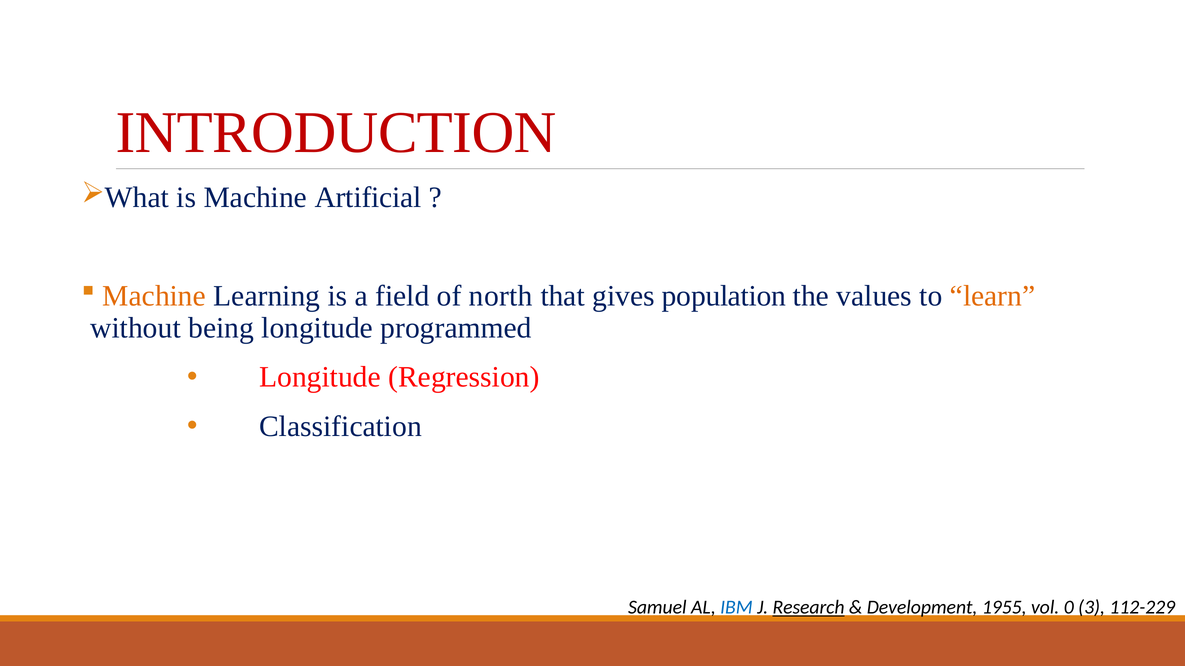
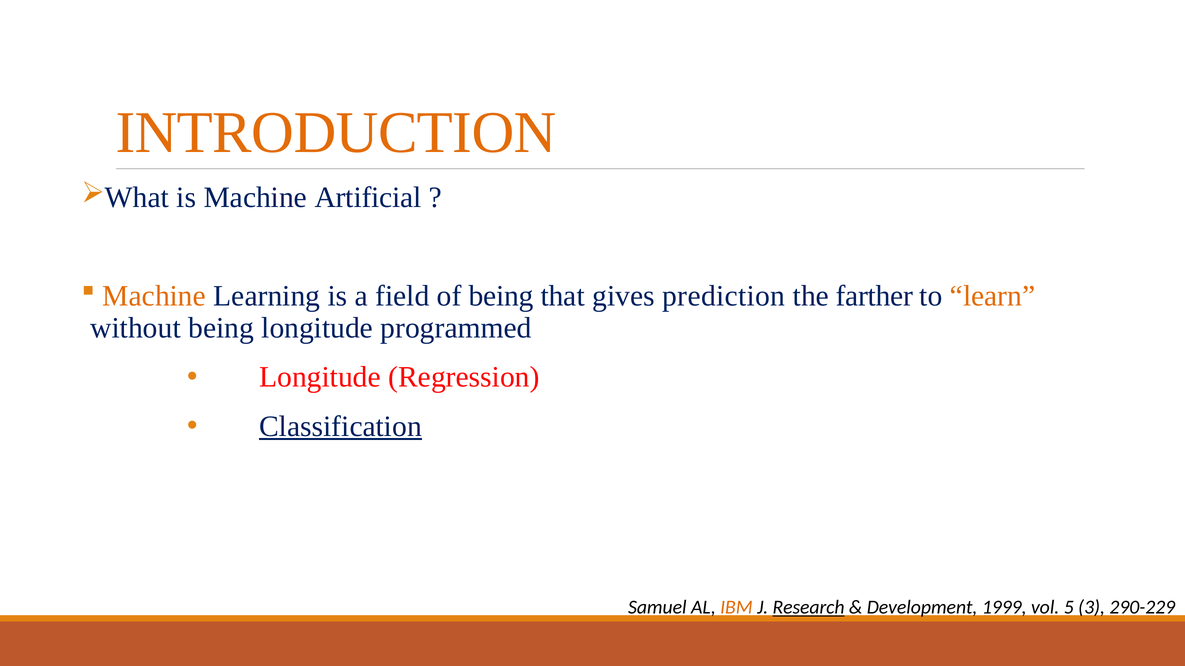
INTRODUCTION colour: red -> orange (336, 133)
of north: north -> being (501, 296)
population: population -> prediction (724, 296)
values: values -> farther (874, 296)
Classification underline: none -> present (341, 427)
IBM colour: blue -> orange (736, 608)
1955: 1955 -> 1999 (1004, 608)
0: 0 -> 5 (1069, 608)
112-229: 112-229 -> 290-229 (1142, 608)
